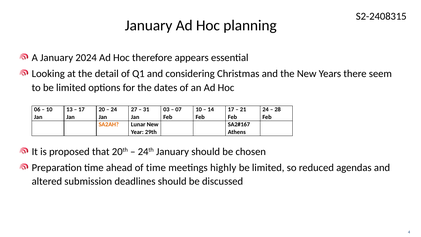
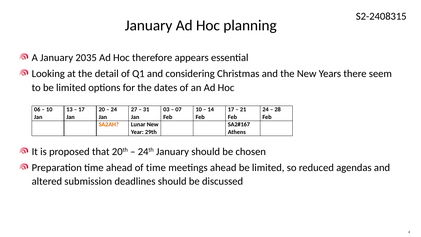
2024: 2024 -> 2035 (86, 58)
meetings highly: highly -> ahead (223, 167)
